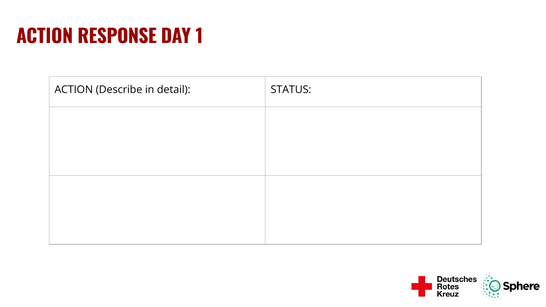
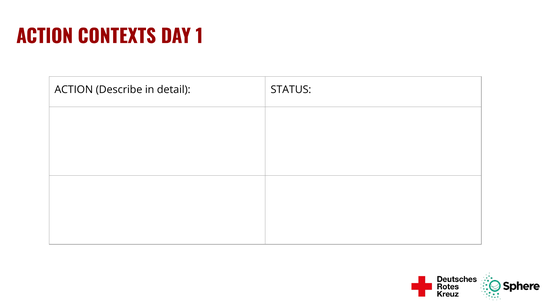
RESPONSE: RESPONSE -> CONTEXTS (117, 37)
